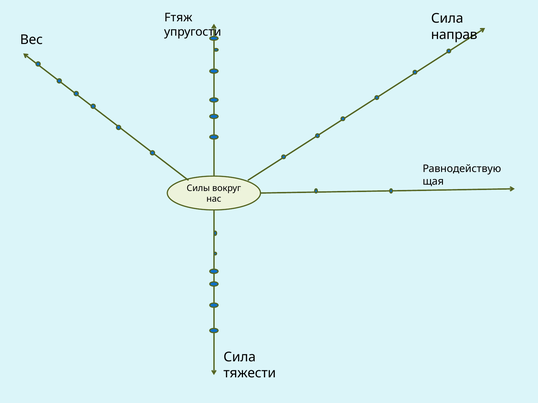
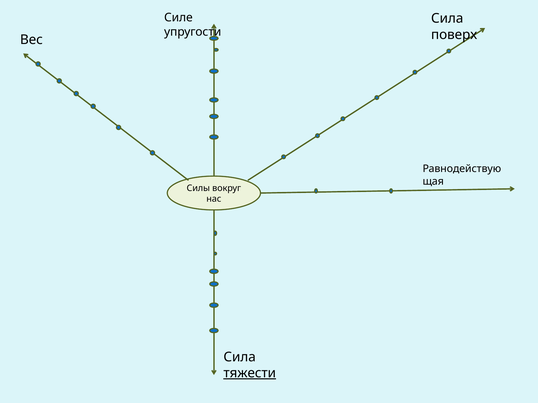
Fтяж: Fтяж -> Силе (178, 17)
направ: направ -> поверх (454, 35)
тяжести underline: none -> present (250, 374)
